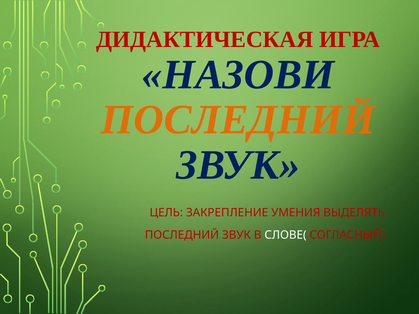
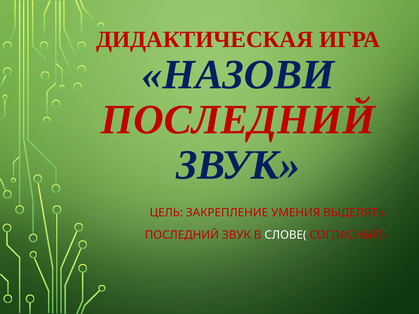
ПОСЛЕДНИЙ colour: orange -> red (238, 120)
